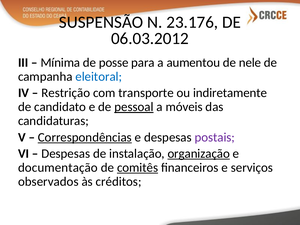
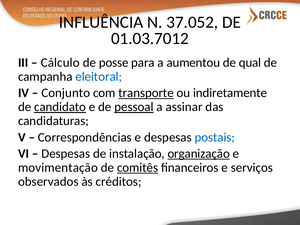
SUSPENSÃO: SUSPENSÃO -> INFLUÊNCIA (101, 22)
23.176: 23.176 -> 37.052 (192, 22)
06.03.2012: 06.03.2012 -> 01.03.7012 (150, 39)
Mínima: Mínima -> Cálculo (60, 63)
nele: nele -> qual (250, 63)
Restrição: Restrição -> Conjunto (66, 93)
transporte underline: none -> present (146, 93)
candidato underline: none -> present (60, 107)
móveis: móveis -> assinar (184, 107)
Correspondências underline: present -> none (85, 137)
postais colour: purple -> blue (215, 137)
documentação: documentação -> movimentação (58, 168)
